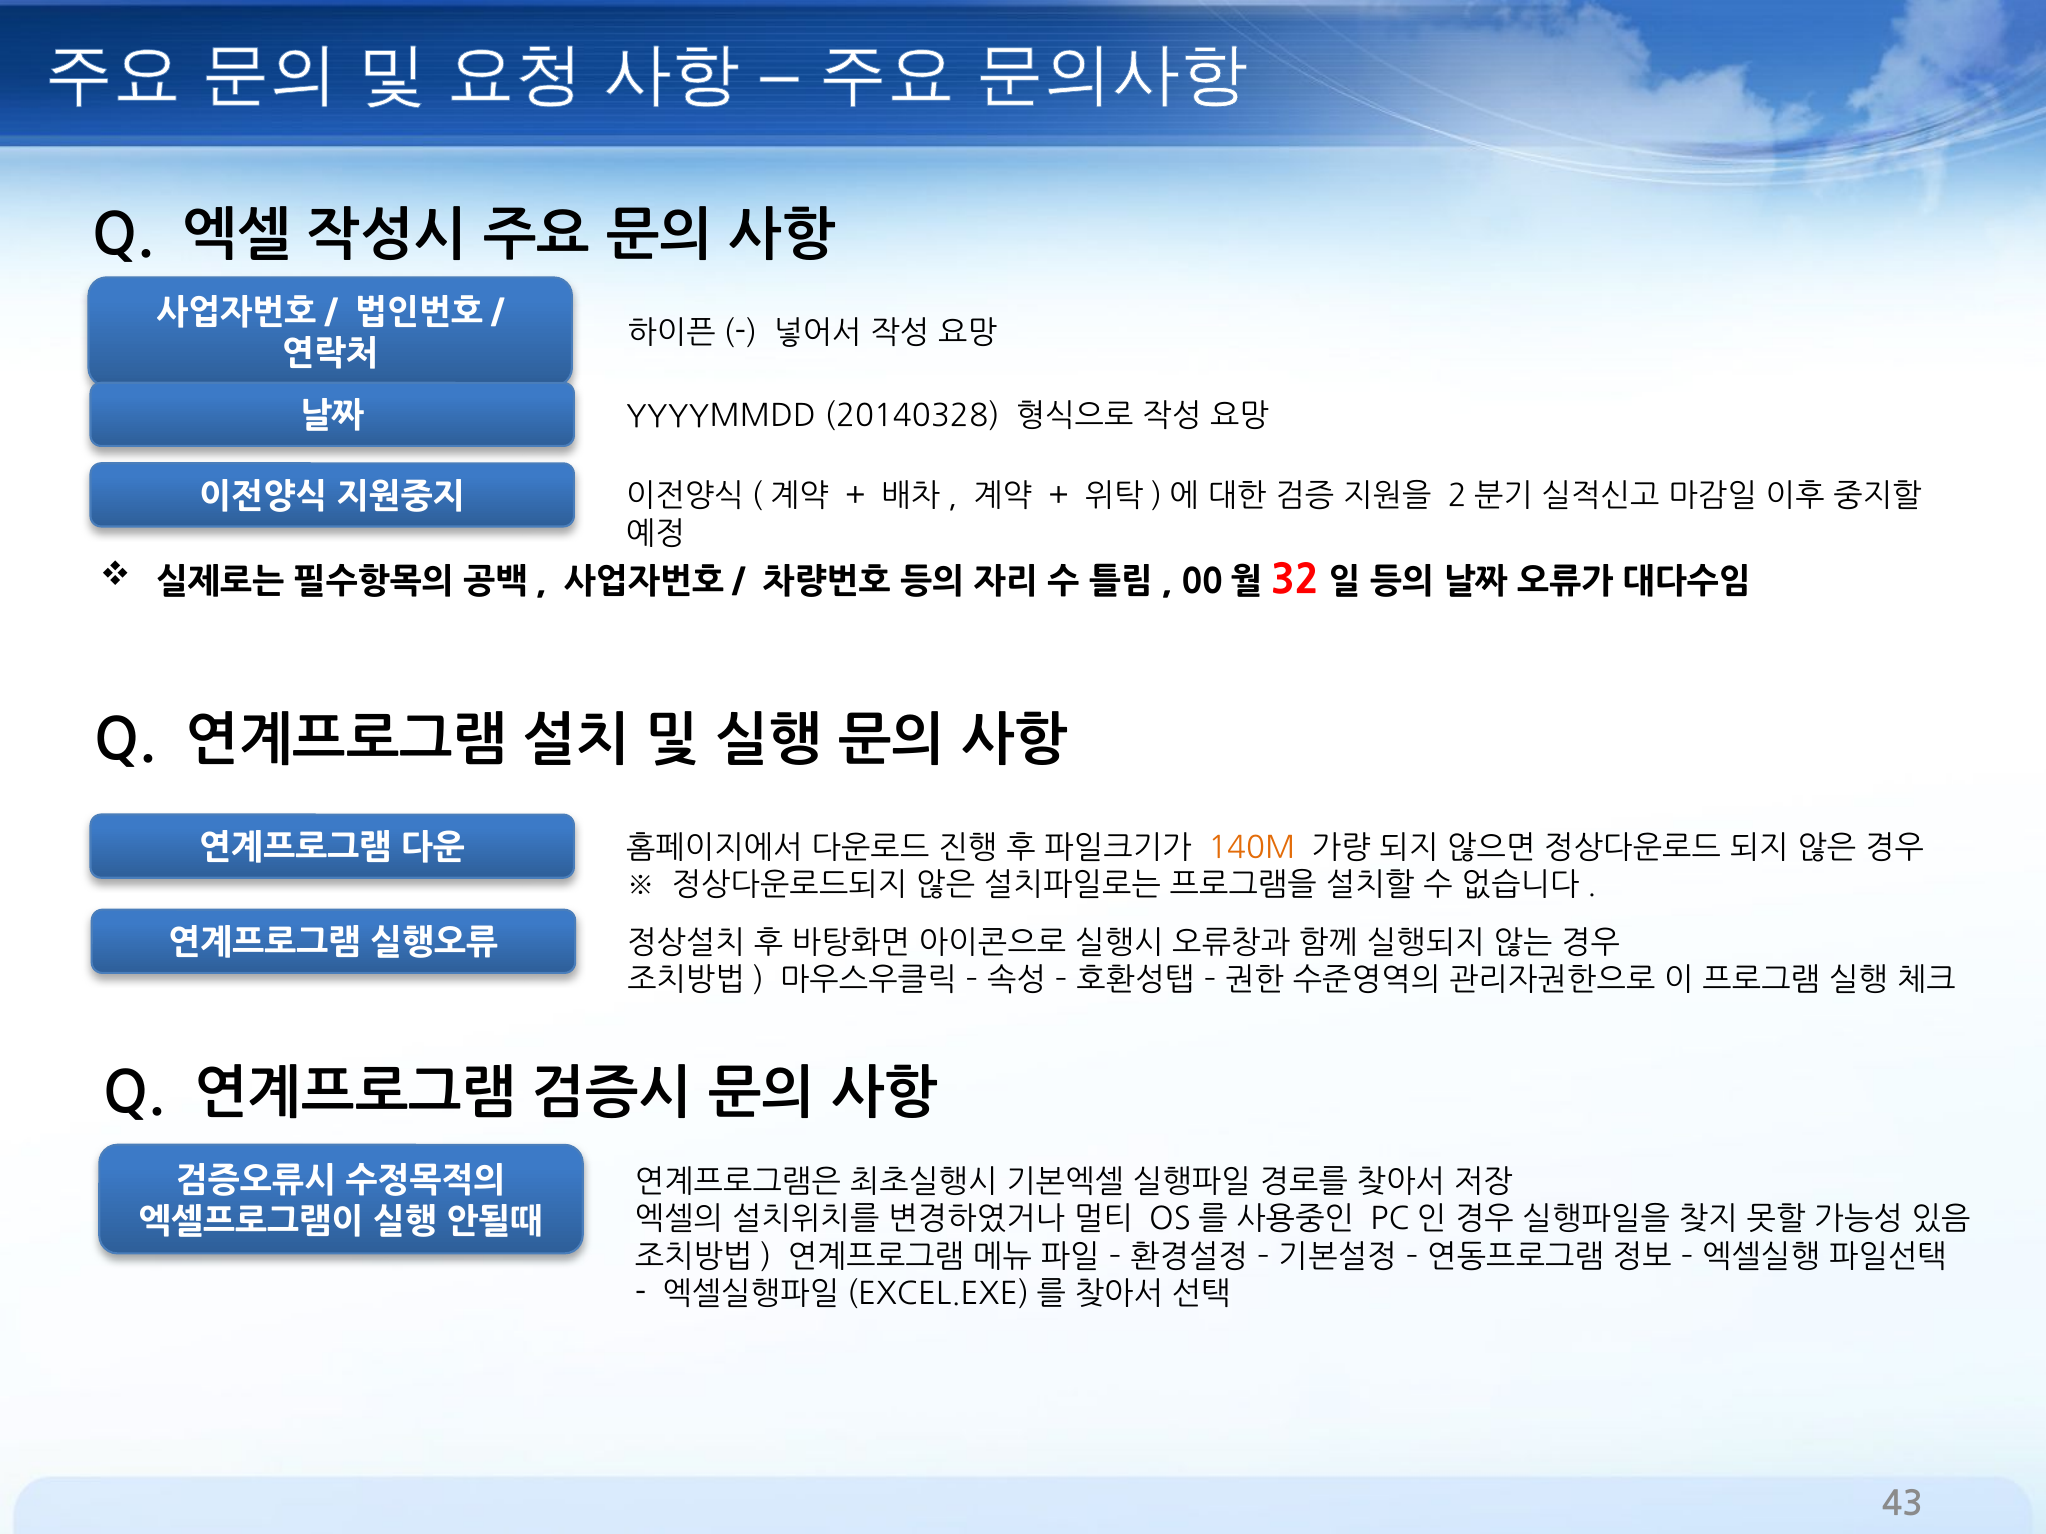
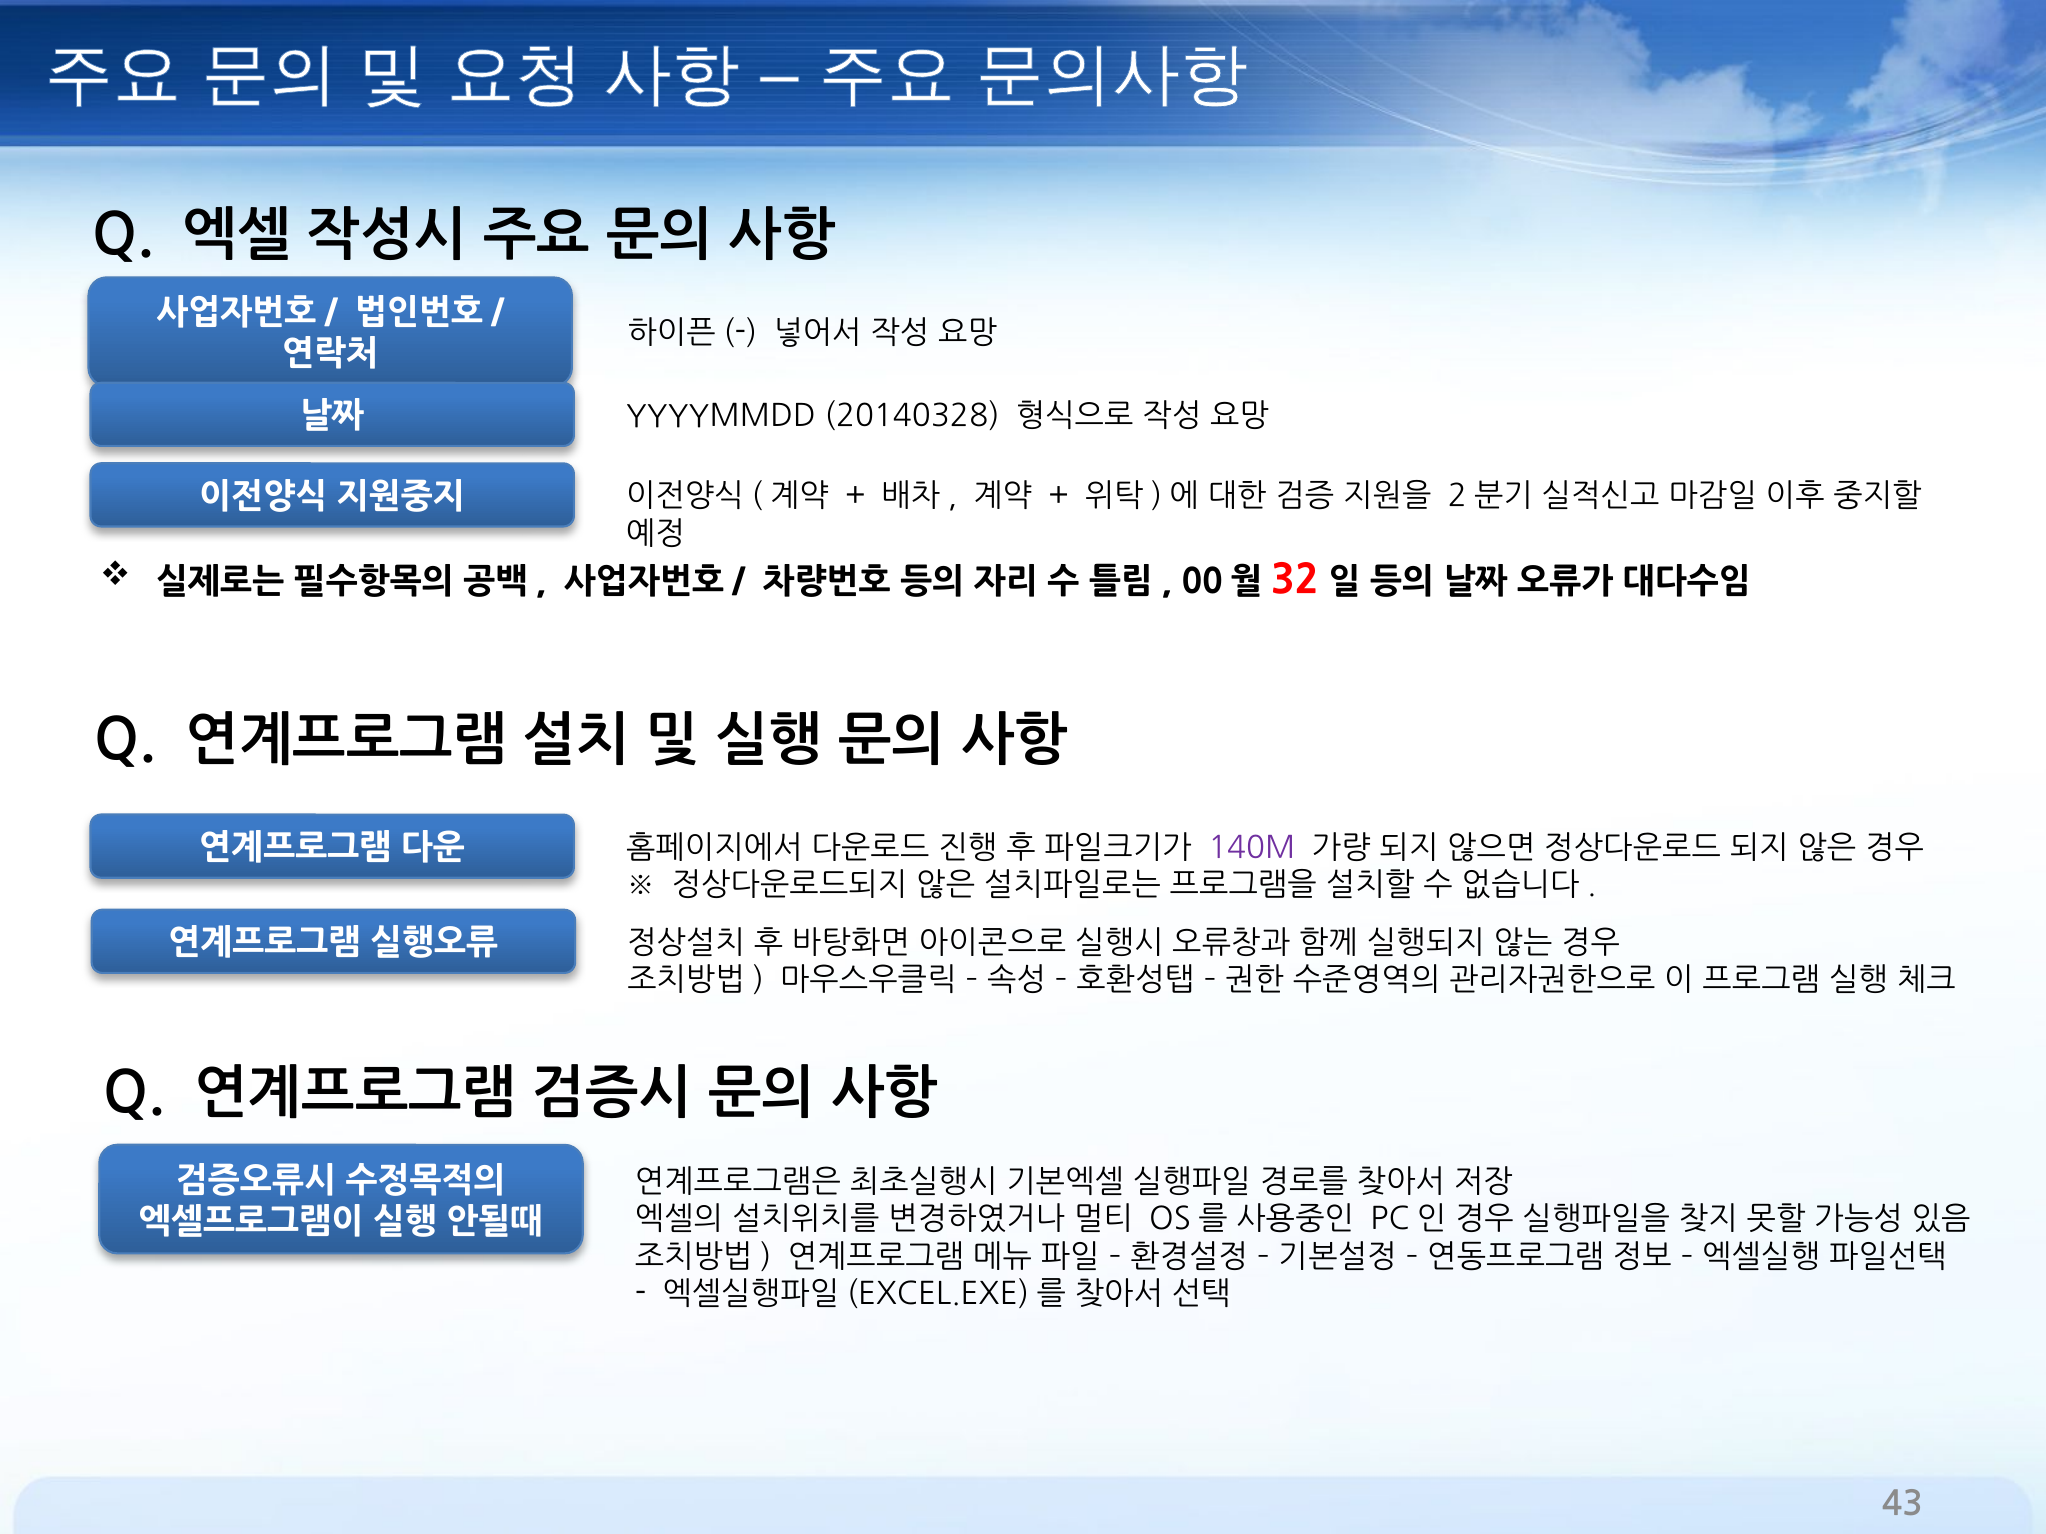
140M colour: orange -> purple (1252, 848)
